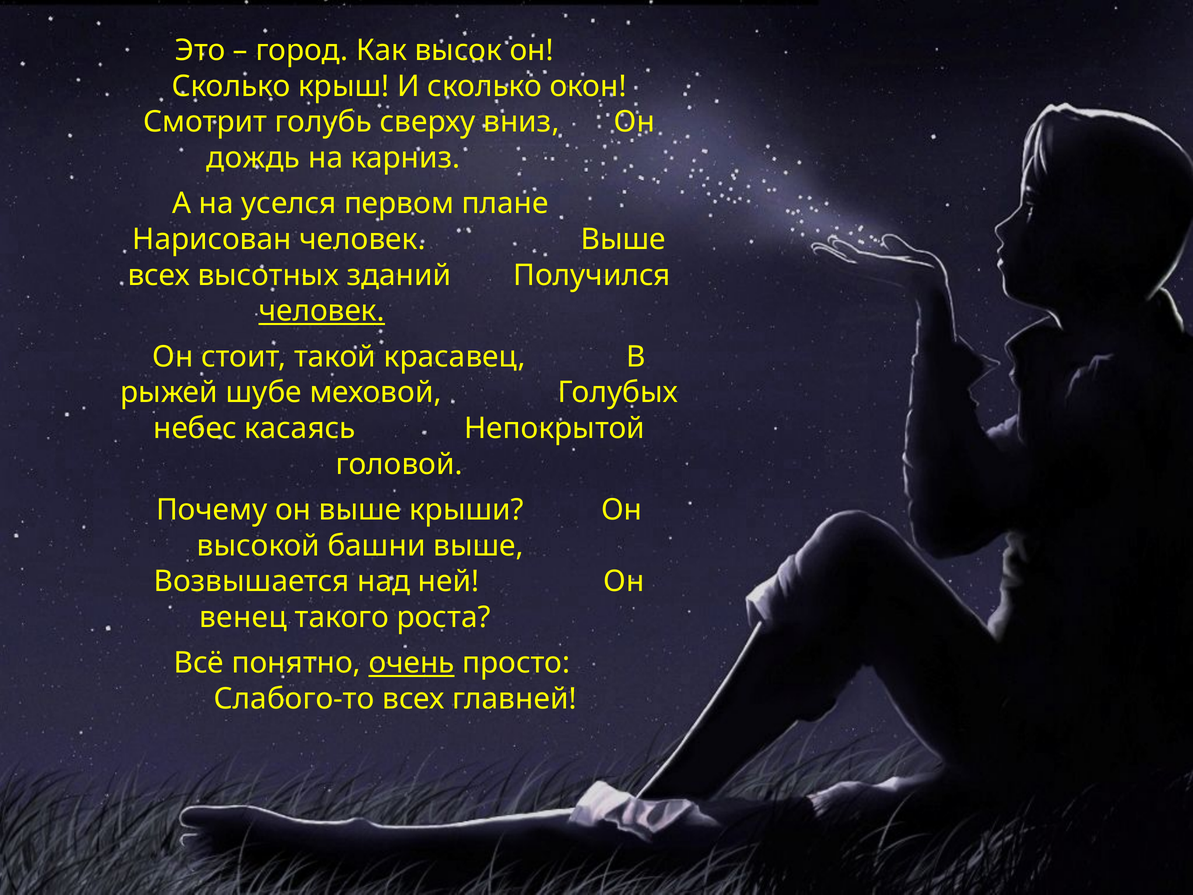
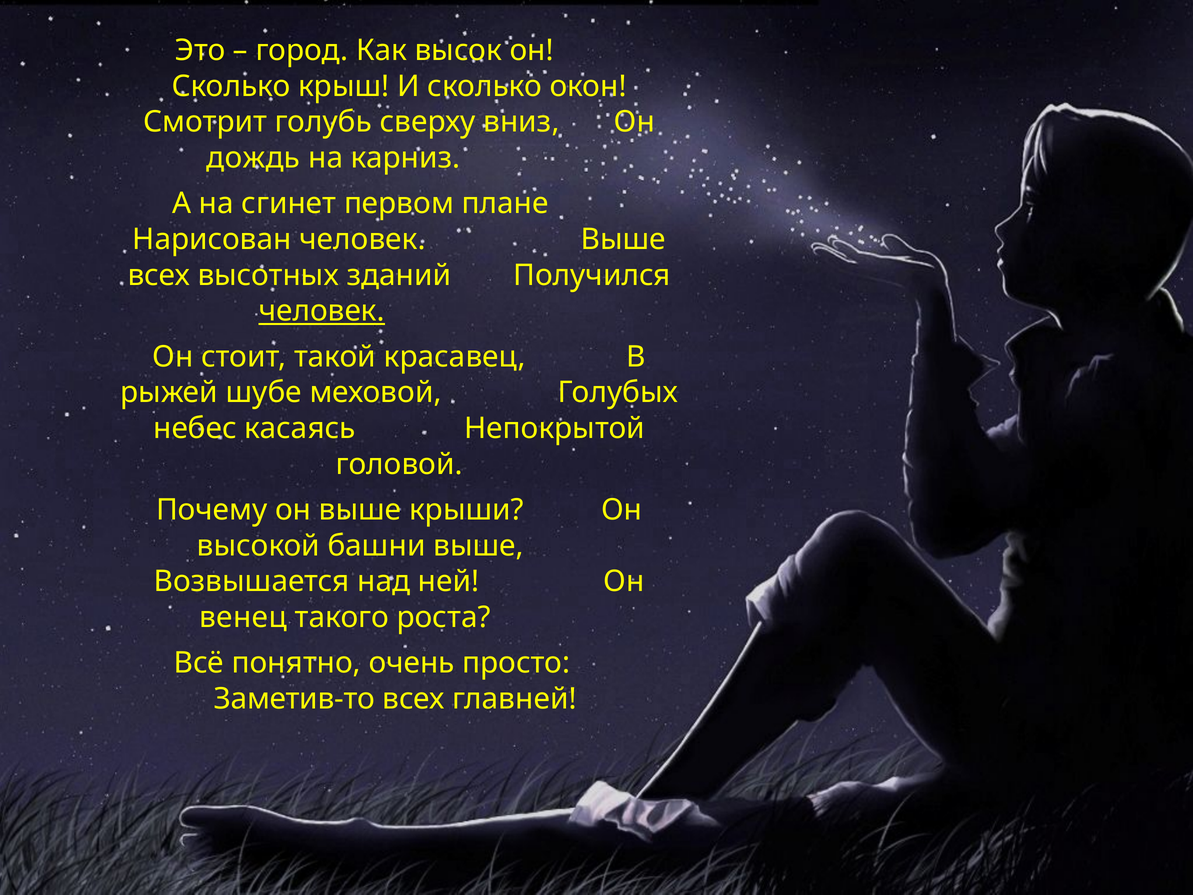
уселся: уселся -> сгинет (289, 204)
очень underline: present -> none (412, 663)
Слабого-то: Слабого-то -> Заметив-то (294, 699)
